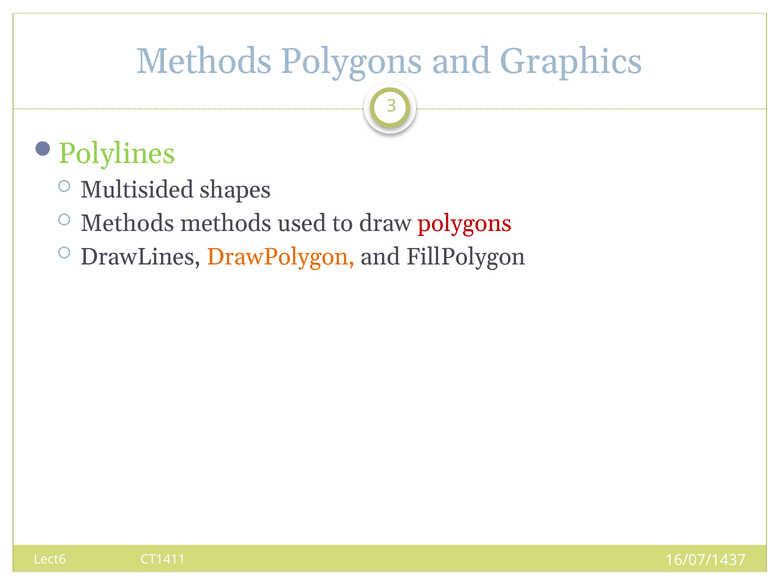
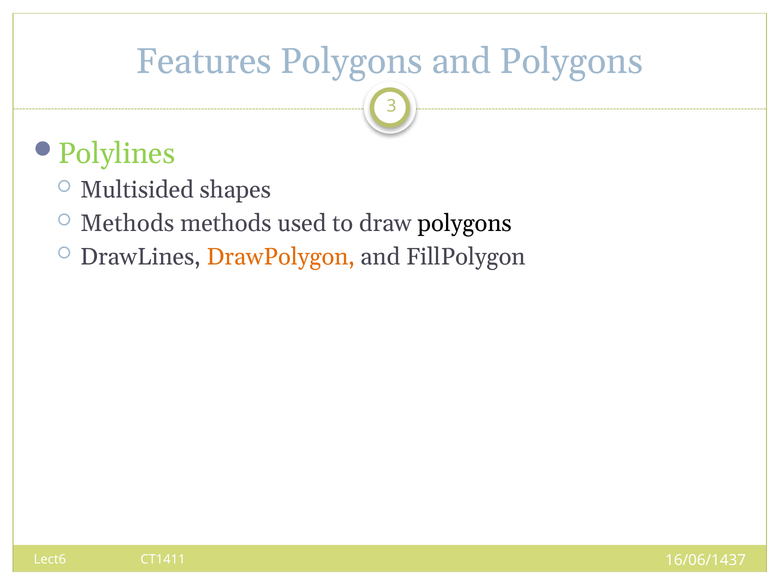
Methods: Methods -> Features (204, 61)
and Graphics: Graphics -> Polygons (571, 61)
polygons colour: red -> black (465, 223)
16/07/1437: 16/07/1437 -> 16/06/1437 (706, 560)
